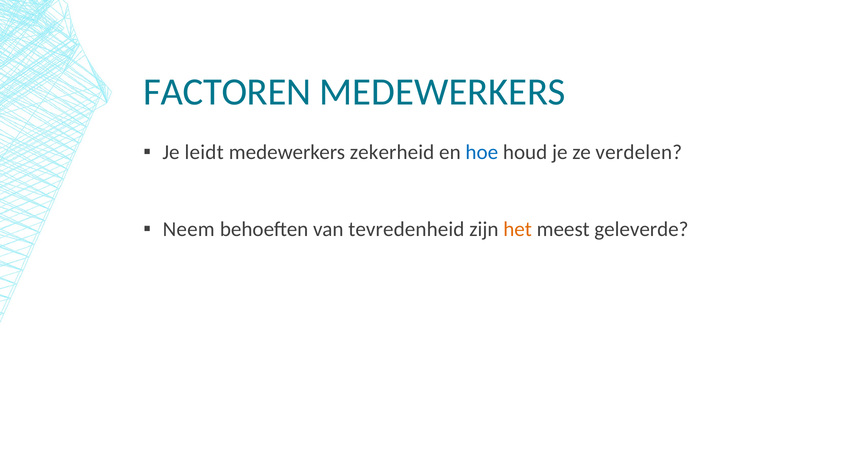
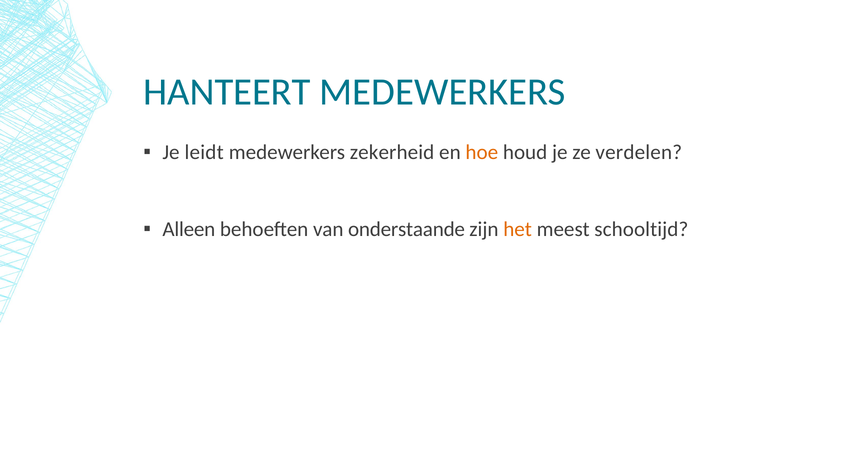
FACTOREN: FACTOREN -> HANTEERT (227, 92)
hoe colour: blue -> orange (482, 152)
Neem: Neem -> Alleen (189, 229)
tevredenheid: tevredenheid -> onderstaande (406, 229)
geleverde: geleverde -> schooltijd (641, 229)
